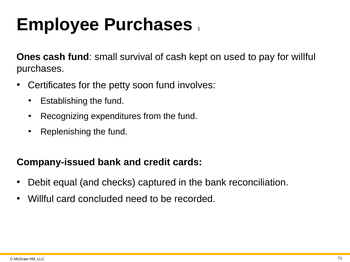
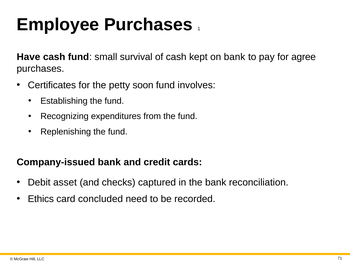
Ones: Ones -> Have (28, 57)
on used: used -> bank (235, 57)
for willful: willful -> agree (304, 57)
equal: equal -> asset (65, 183)
Willful: Willful -> Ethics (41, 199)
